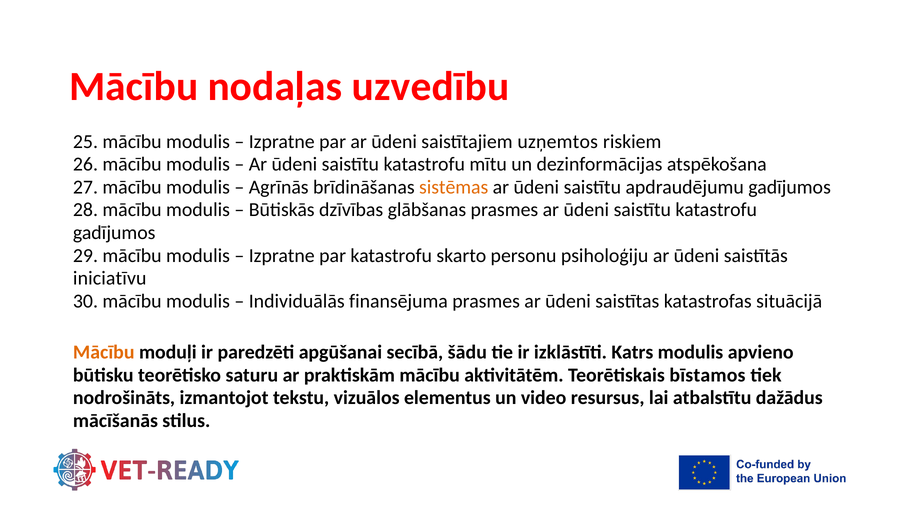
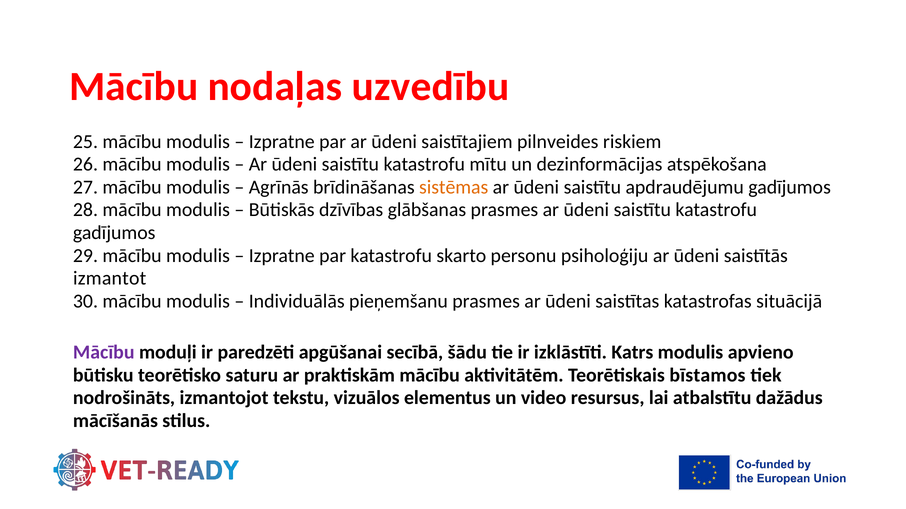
uzņemtos: uzņemtos -> pilnveides (558, 142)
iniciatīvu: iniciatīvu -> izmantot (110, 279)
finansējuma: finansējuma -> pieņemšanu (398, 301)
Mācību colour: orange -> purple (104, 353)
